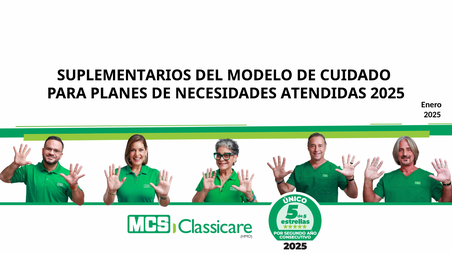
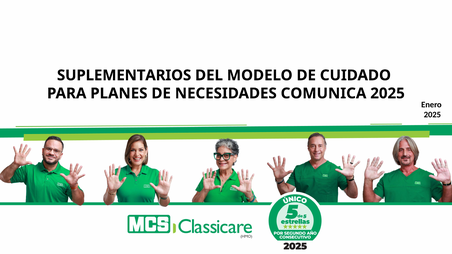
ATENDIDAS: ATENDIDAS -> COMUNICA (324, 93)
